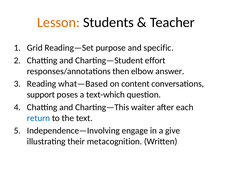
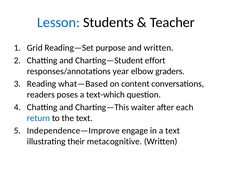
Lesson colour: orange -> blue (58, 22)
and specific: specific -> written (159, 48)
then: then -> year (121, 71)
answer: answer -> graders (170, 71)
support: support -> readers (41, 95)
Independence—Involving: Independence—Involving -> Independence—Improve (73, 131)
a give: give -> text (173, 131)
metacognition: metacognition -> metacognitive (115, 141)
